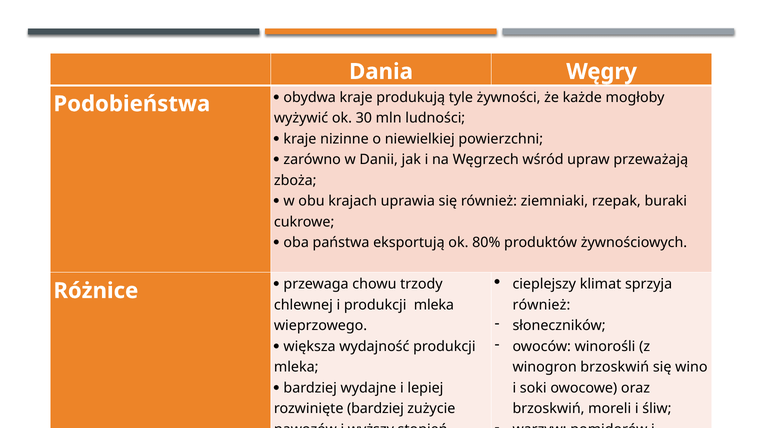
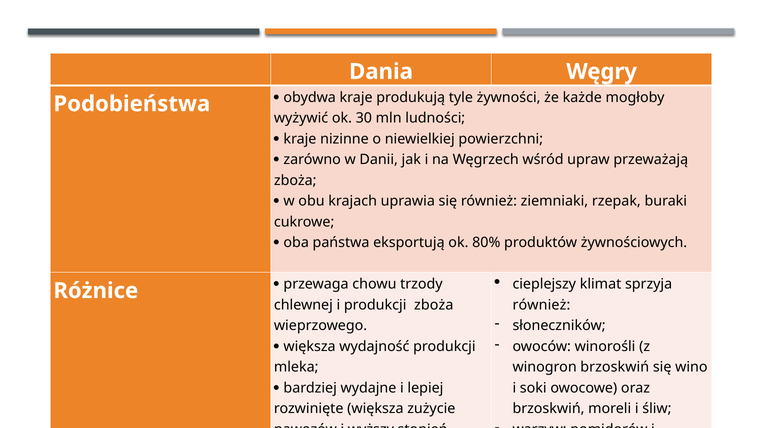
i produkcji mleka: mleka -> zboża (434, 305)
rozwinięte bardziej: bardziej -> większa (375, 409)
